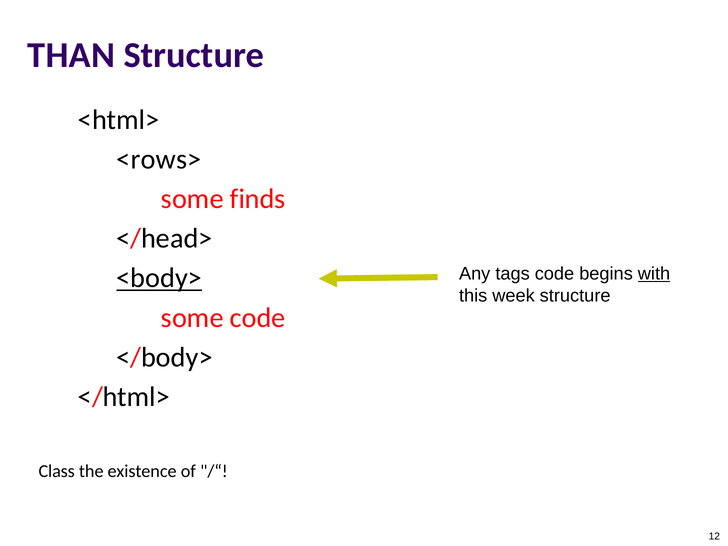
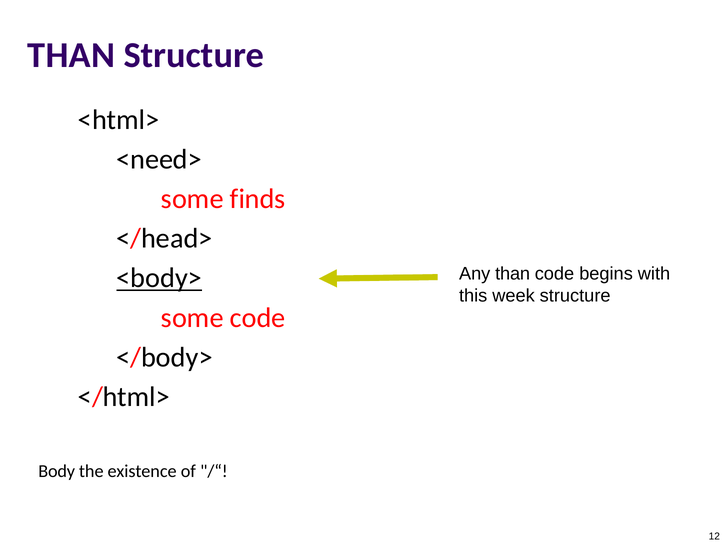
<rows>: <rows> -> <need> (159, 159)
Any tags: tags -> than (513, 274)
with underline: present -> none (654, 274)
Class: Class -> Body (57, 471)
